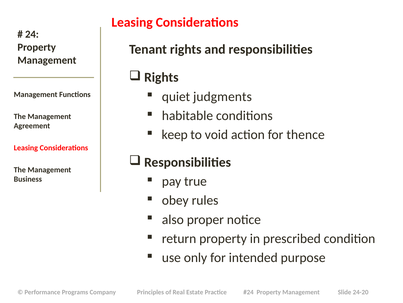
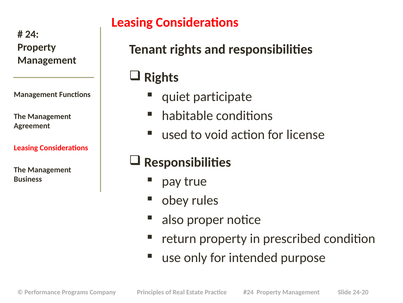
judgments: judgments -> participate (223, 96)
keep: keep -> used (175, 134)
thence: thence -> license (306, 134)
